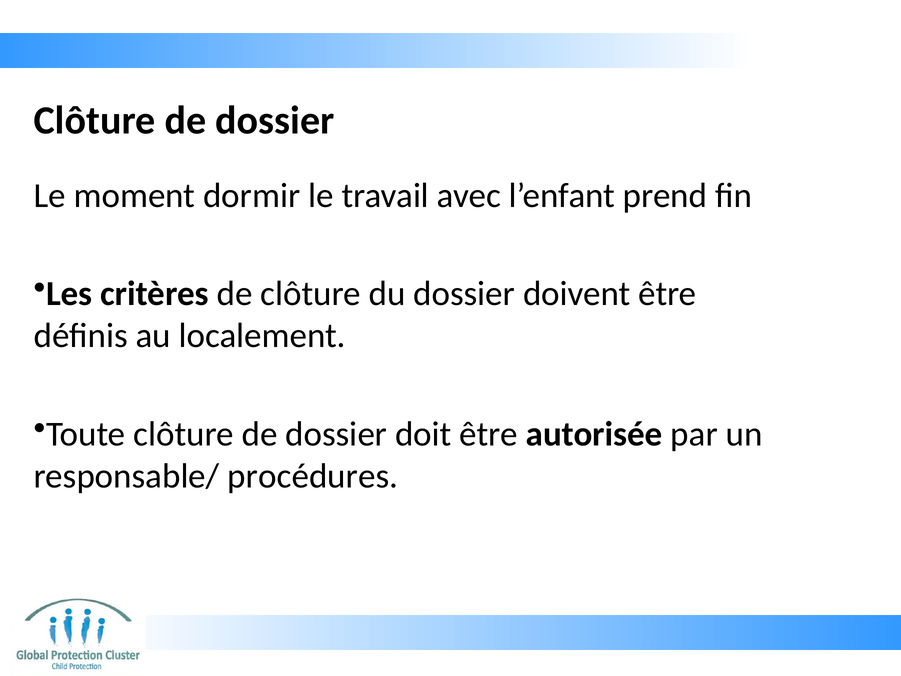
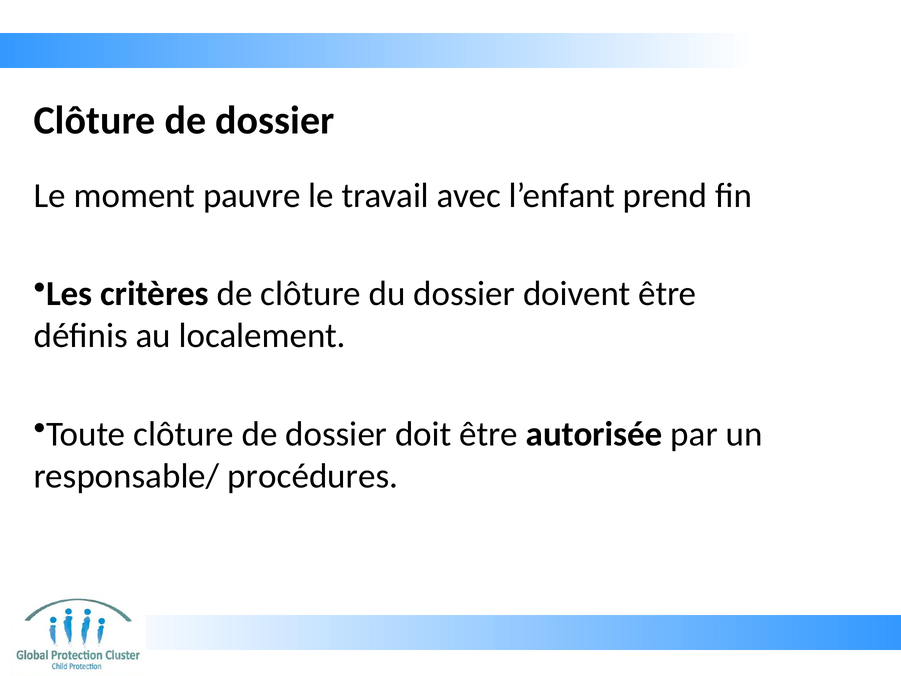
dormir: dormir -> pauvre (252, 196)
